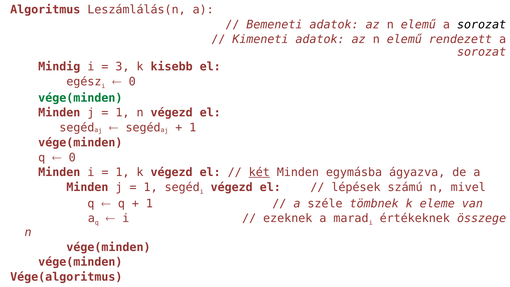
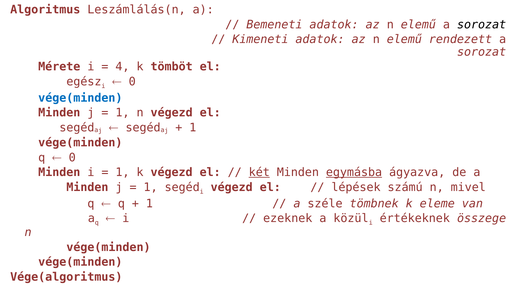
Mindig: Mindig -> Mérete (59, 67)
3: 3 -> 4 (122, 67)
kisebb: kisebb -> tömböt (172, 67)
vége(minden colour: green -> blue (80, 98)
egymásba underline: none -> present (354, 172)
marad: marad -> közül (351, 218)
